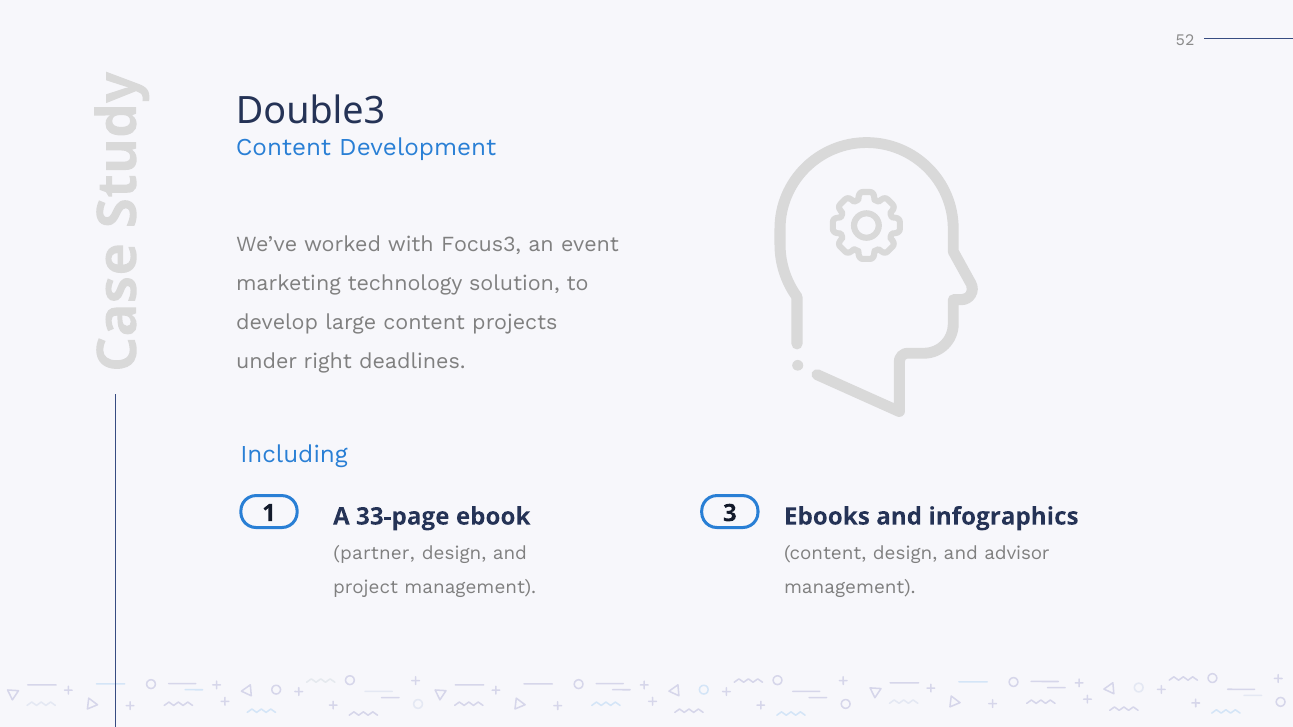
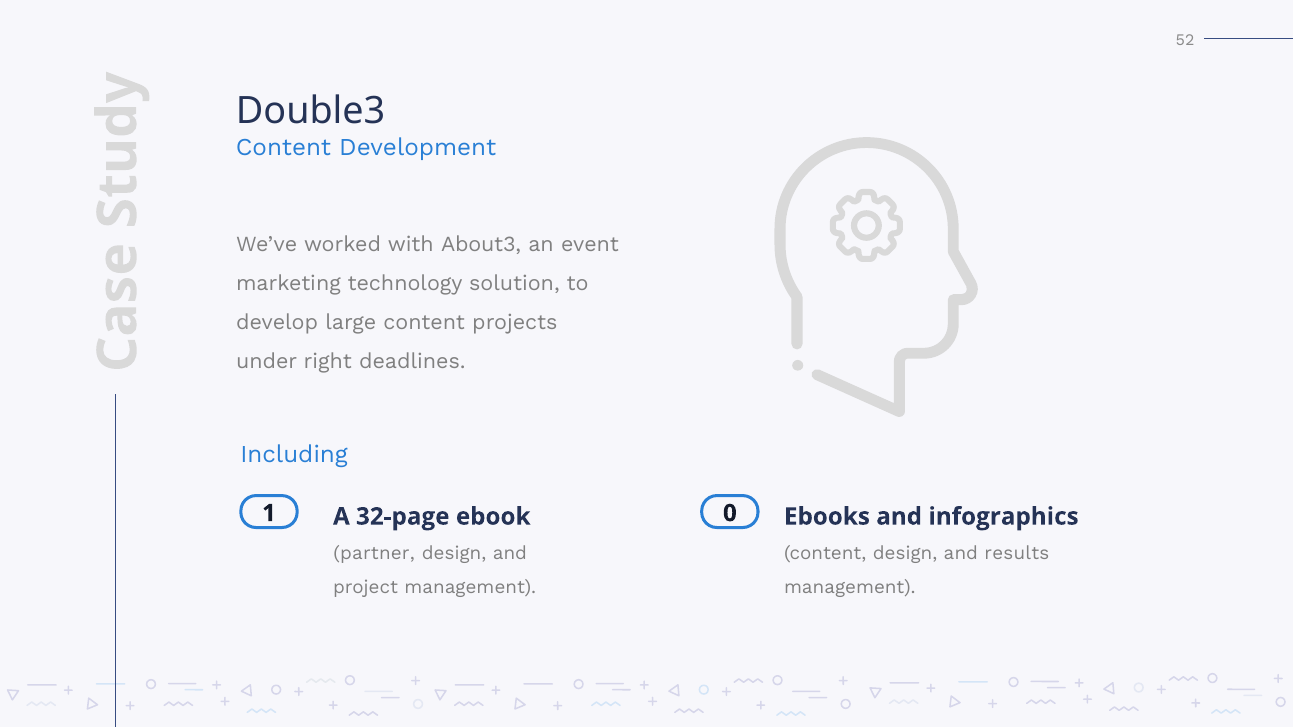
Focus3: Focus3 -> About3 (481, 245)
3: 3 -> 0 (730, 513)
33-page: 33-page -> 32-page (403, 517)
advisor: advisor -> results (1017, 554)
